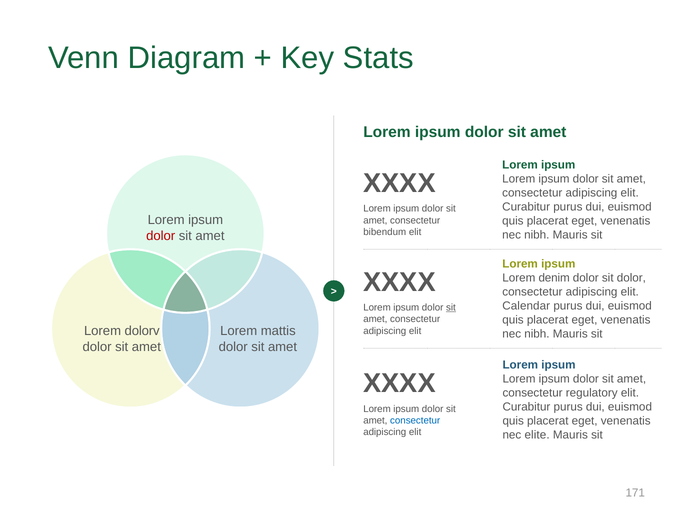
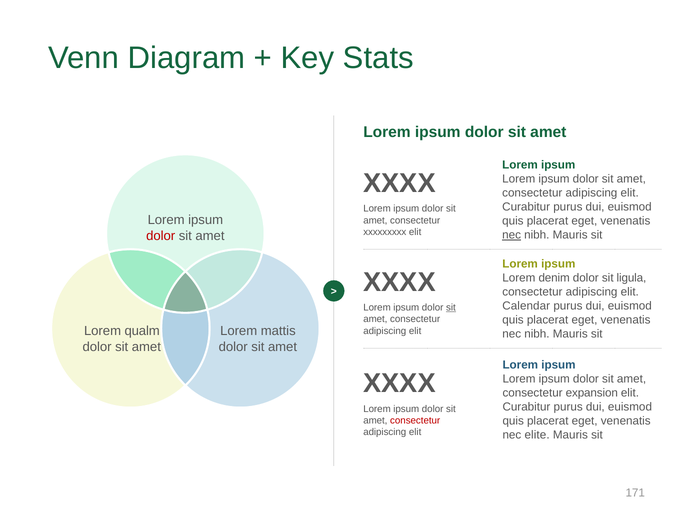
bibendum: bibendum -> xxxxxxxxx (385, 232)
nec underline: none -> present (512, 235)
sit dolor: dolor -> ligula (631, 278)
dolorv: dolorv -> qualm (142, 331)
regulatory: regulatory -> expansion (592, 393)
consectetur colour: blue -> red (415, 420)
